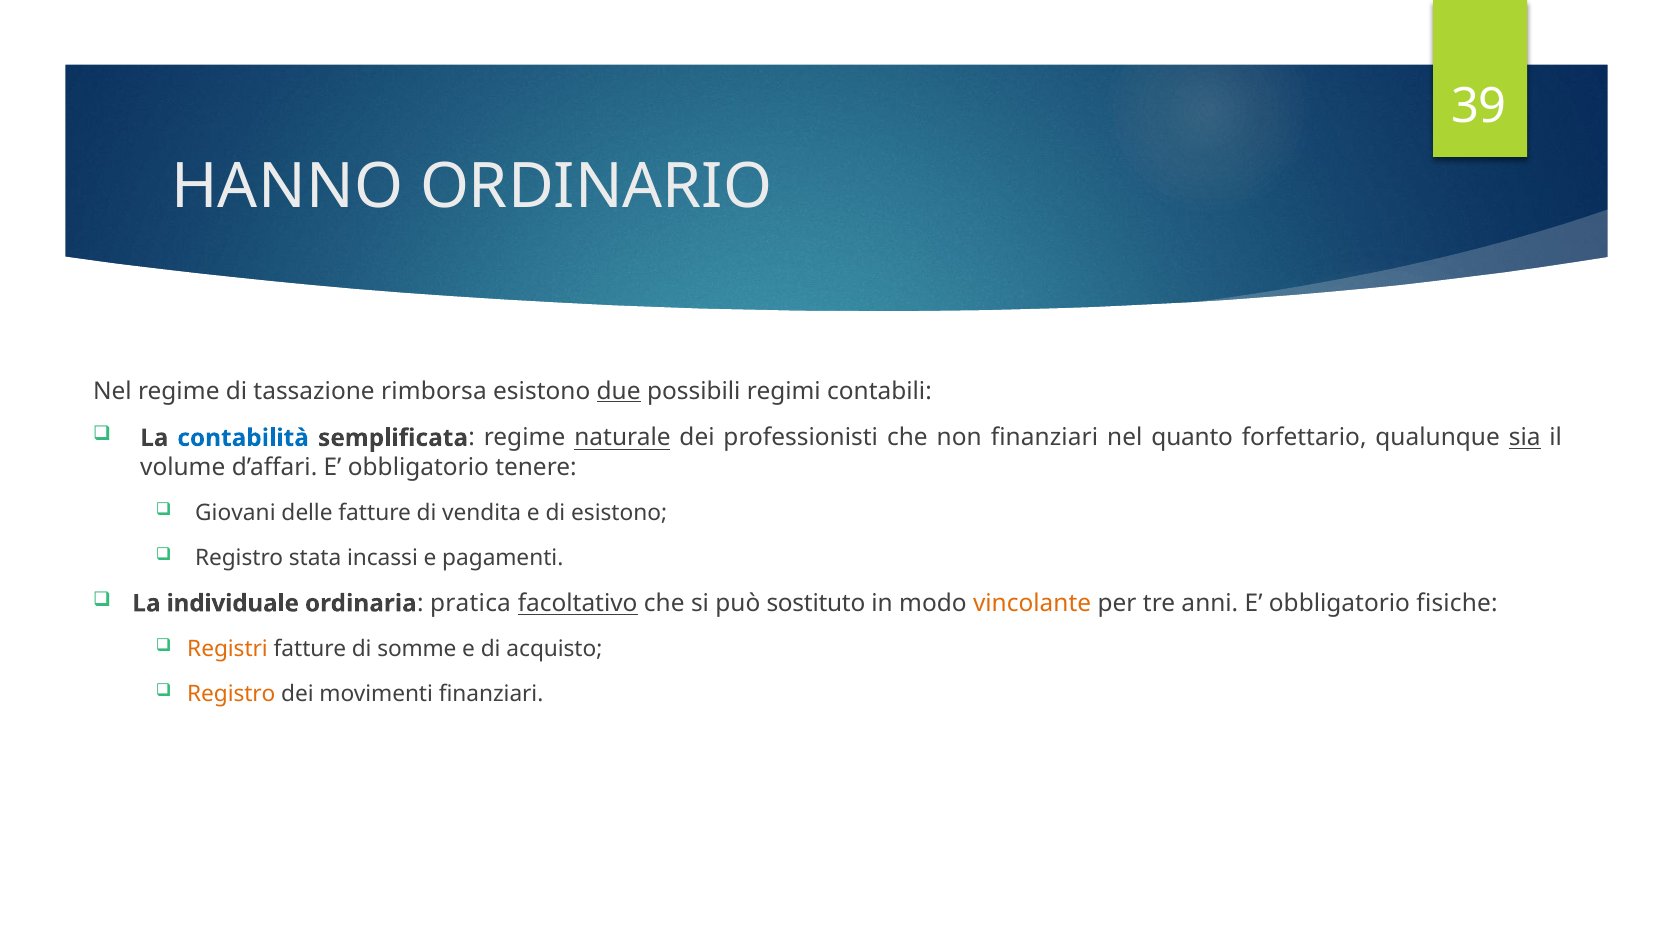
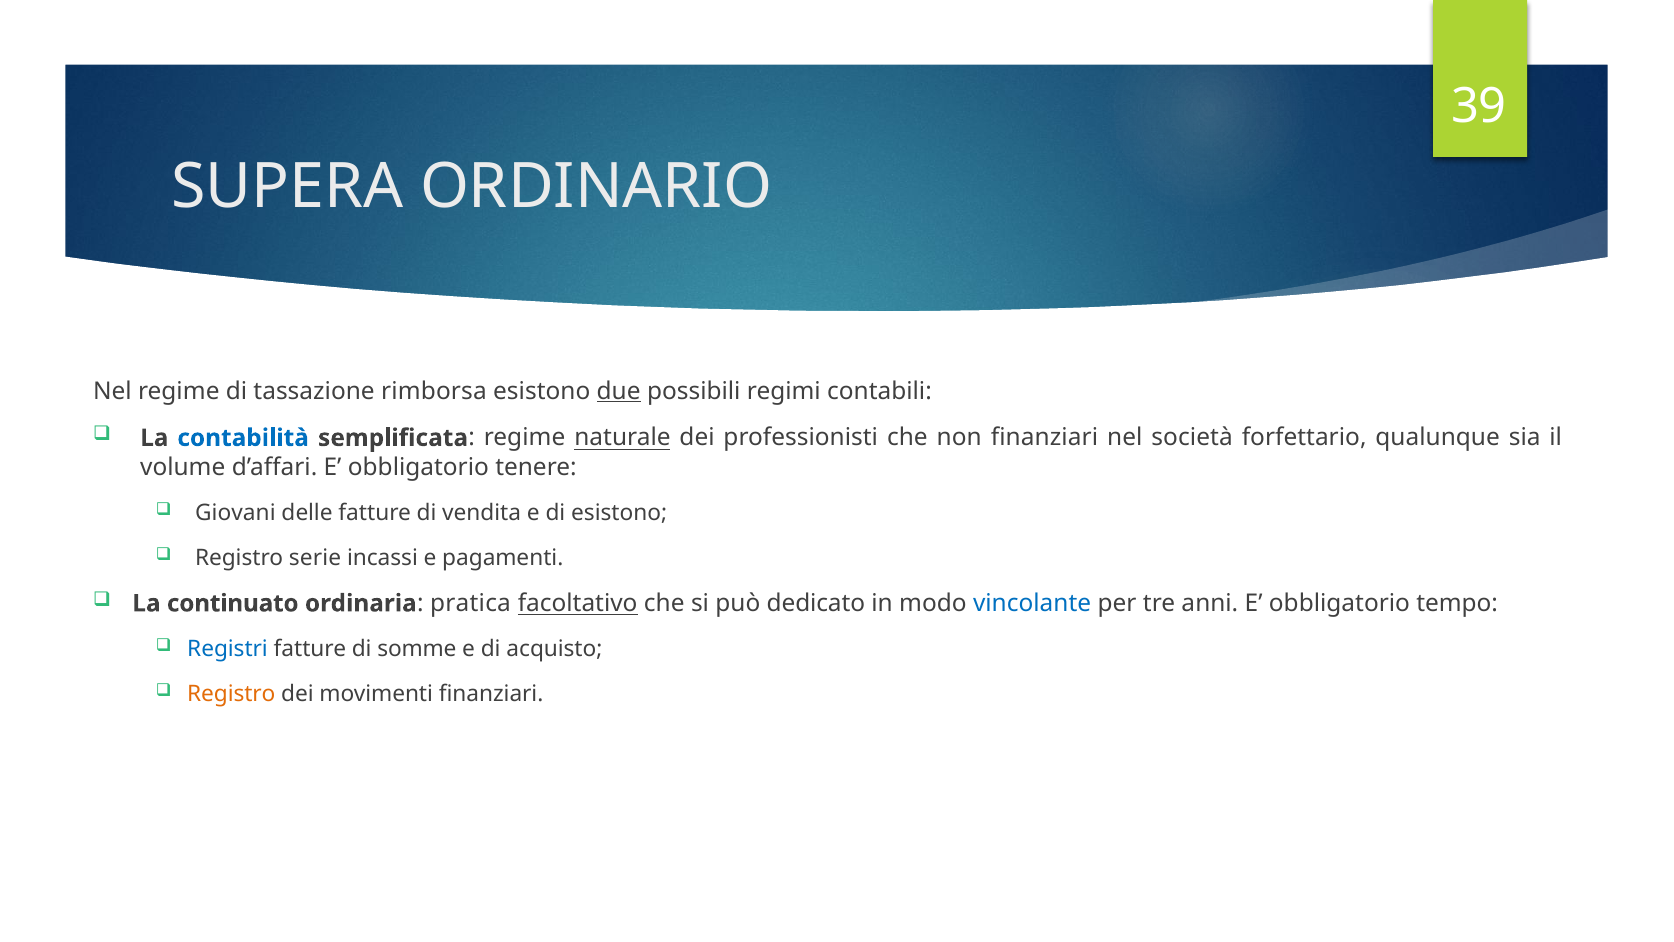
HANNO: HANNO -> SUPERA (287, 187)
quanto: quanto -> società (1192, 438)
sia underline: present -> none (1525, 438)
stata: stata -> serie (315, 557)
individuale: individuale -> continuato (233, 603)
sostituto: sostituto -> dedicato (816, 603)
vincolante colour: orange -> blue (1032, 603)
fisiche: fisiche -> tempo (1457, 603)
Registri colour: orange -> blue (228, 649)
